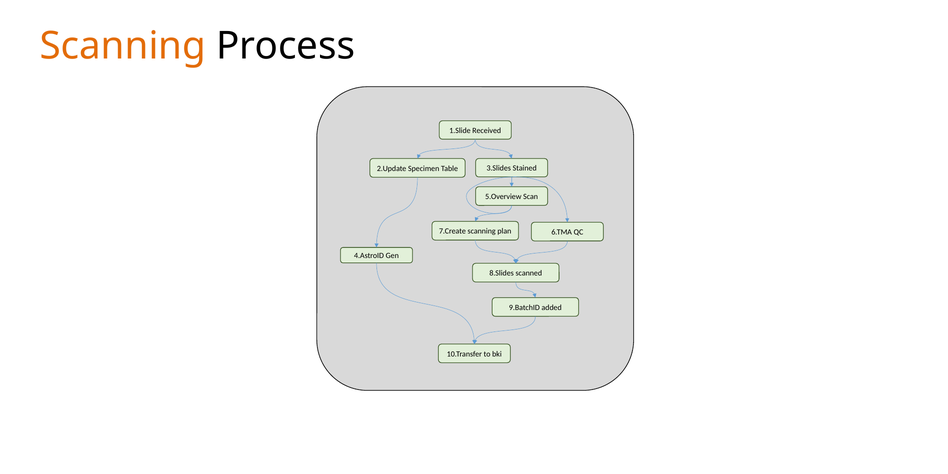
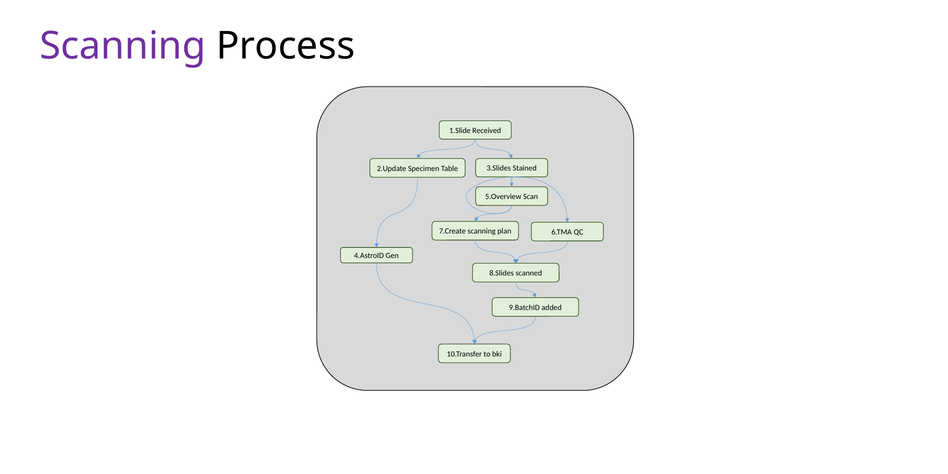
Scanning colour: orange -> purple (123, 46)
